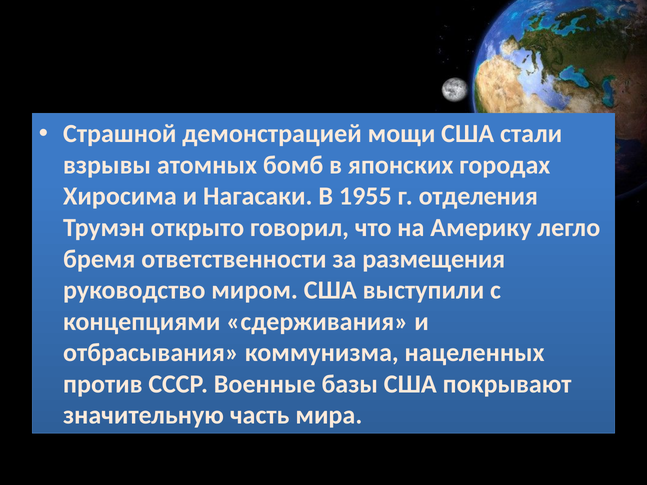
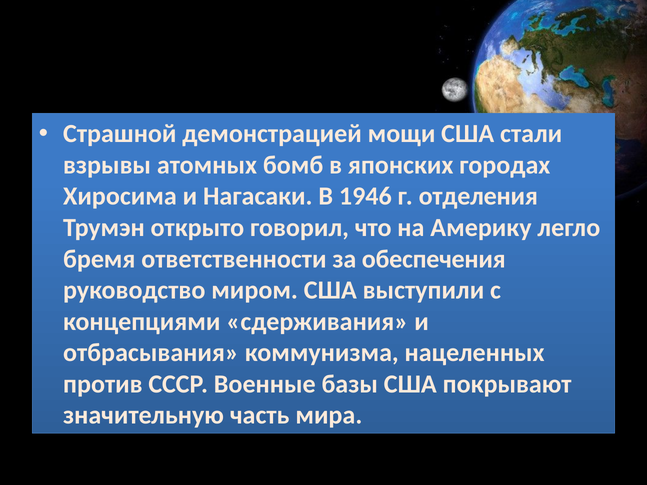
1955: 1955 -> 1946 (365, 196)
размещения: размещения -> обеспечения (434, 259)
